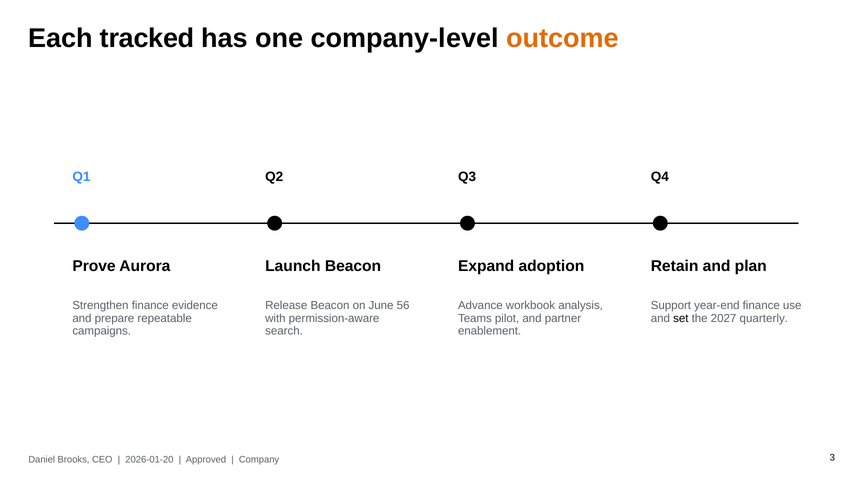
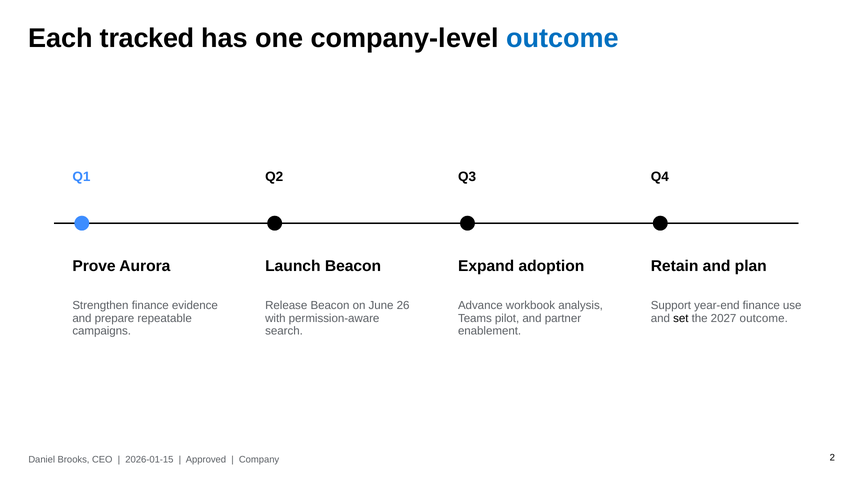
outcome colour: orange -> blue (562, 39)
56: 56 -> 26 (403, 306)
2027 quarterly: quarterly -> outcome (764, 318)
2026-01-20: 2026-01-20 -> 2026-01-15 (149, 460)
3: 3 -> 2 (832, 458)
